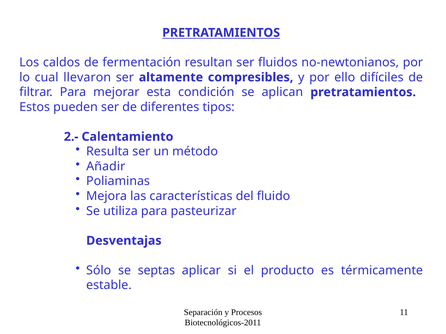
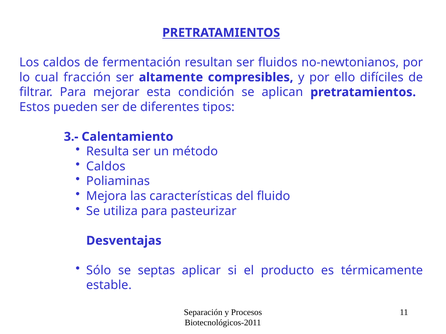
llevaron: llevaron -> fracción (87, 77)
2.-: 2.- -> 3.- (71, 137)
Añadir: Añadir -> Caldos (106, 167)
